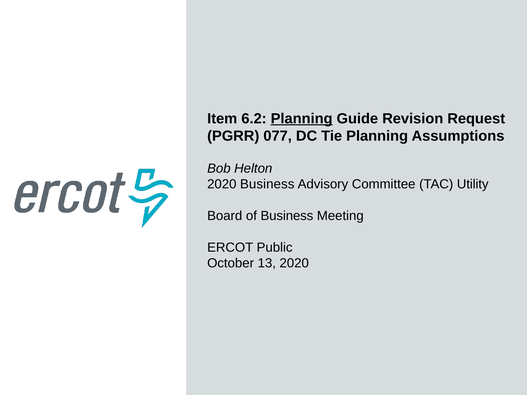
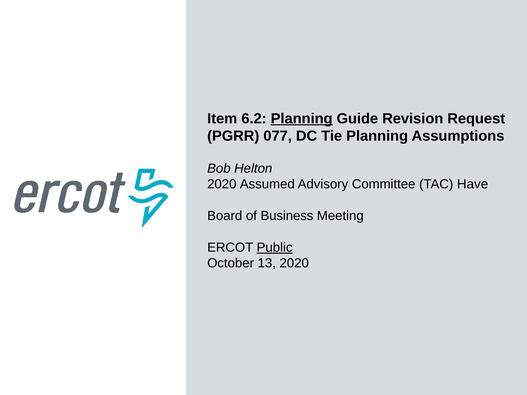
2020 Business: Business -> Assumed (267, 184)
Utility: Utility -> Have (473, 184)
Public underline: none -> present (275, 248)
